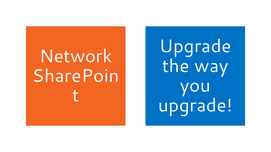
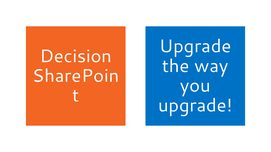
Network: Network -> Decision (76, 56)
